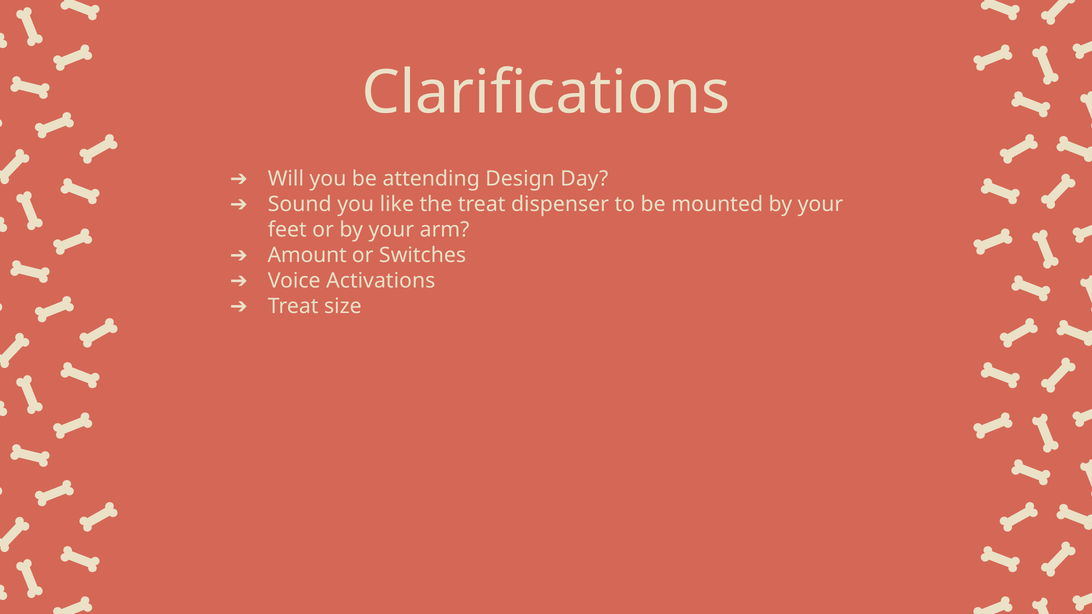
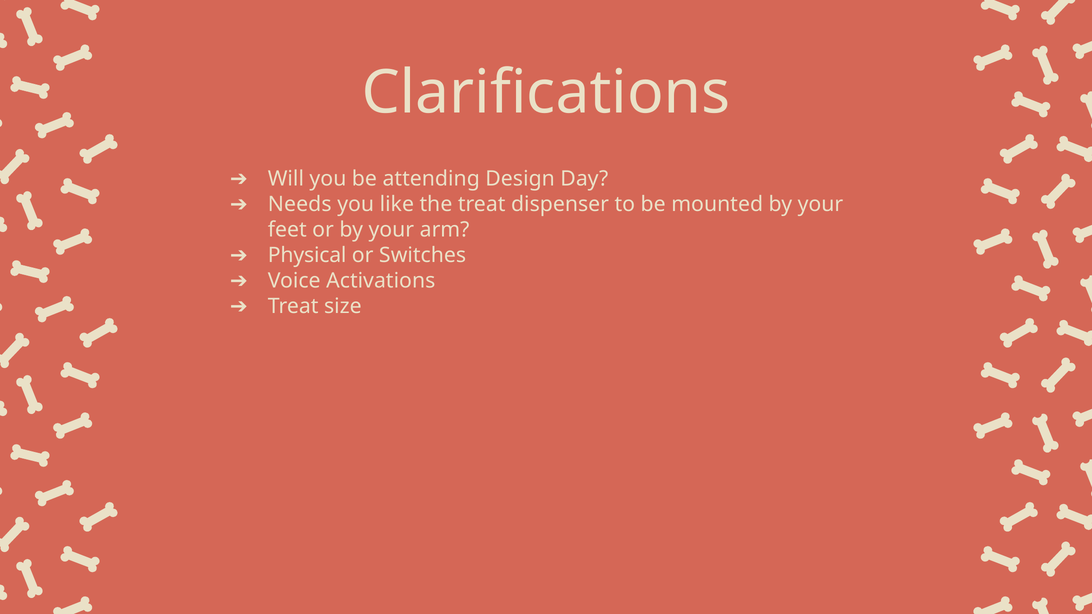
Sound: Sound -> Needs (300, 205)
Amount: Amount -> Physical (307, 256)
